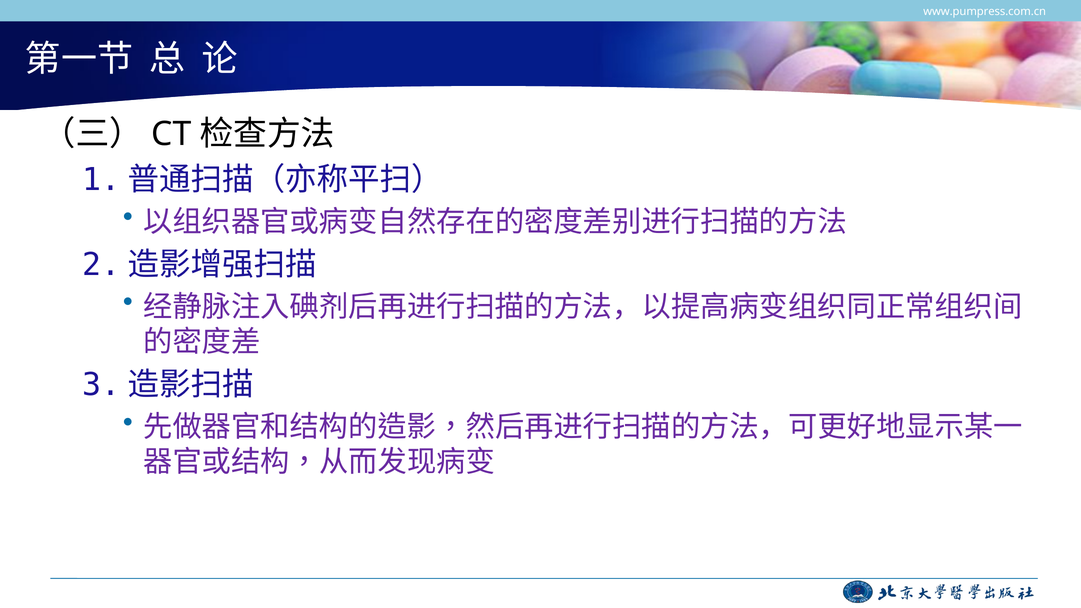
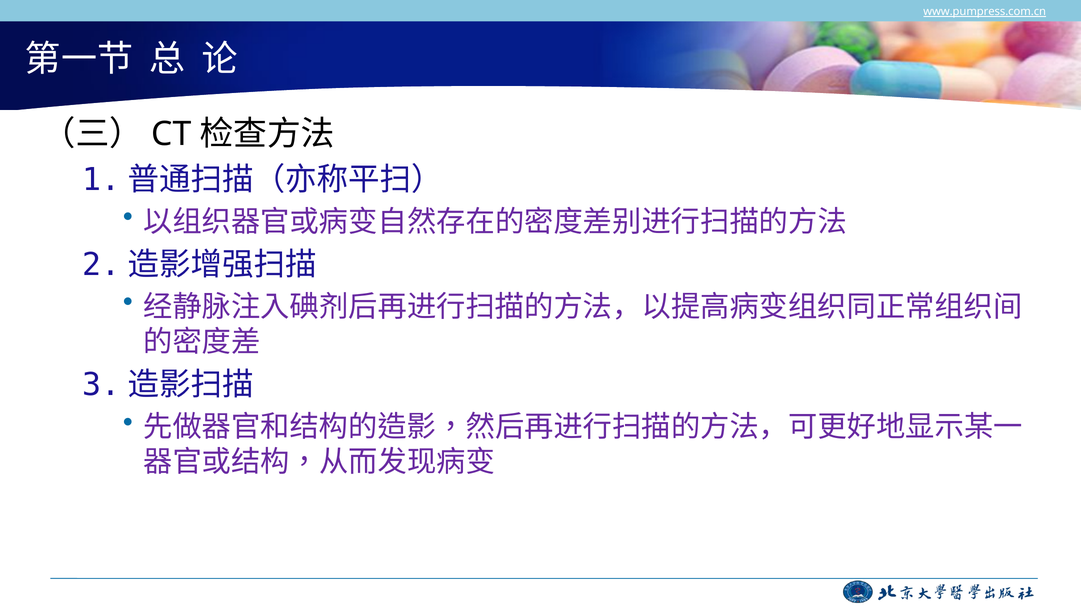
www.pumpress.com.cn underline: none -> present (985, 12)
